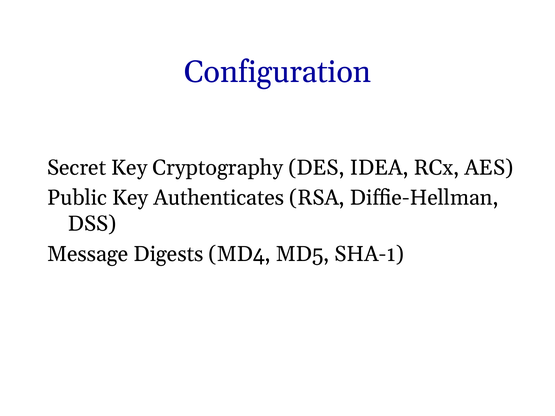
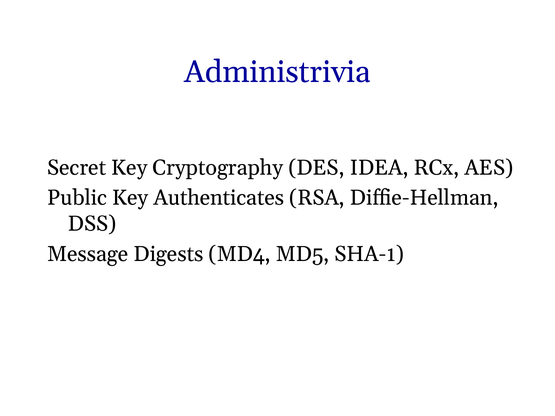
Configuration: Configuration -> Administrivia (277, 72)
